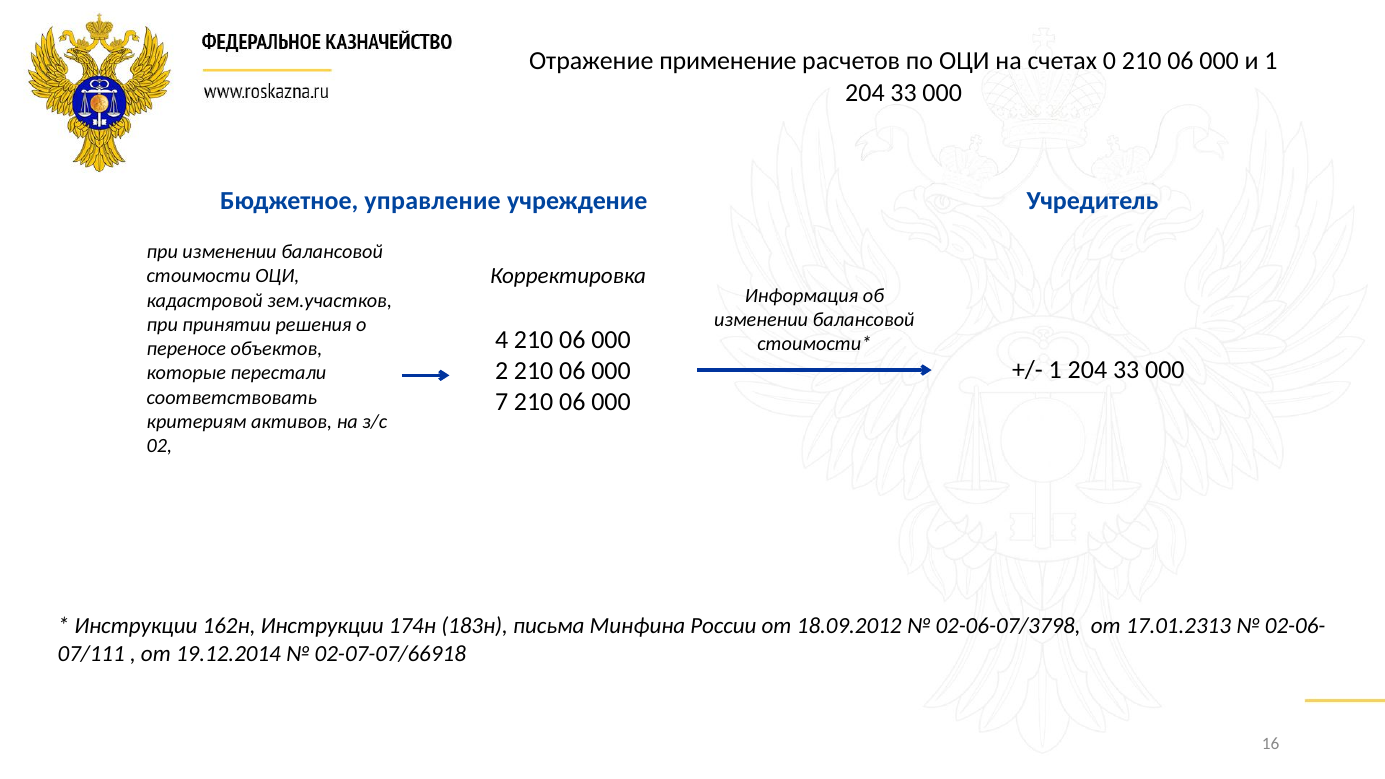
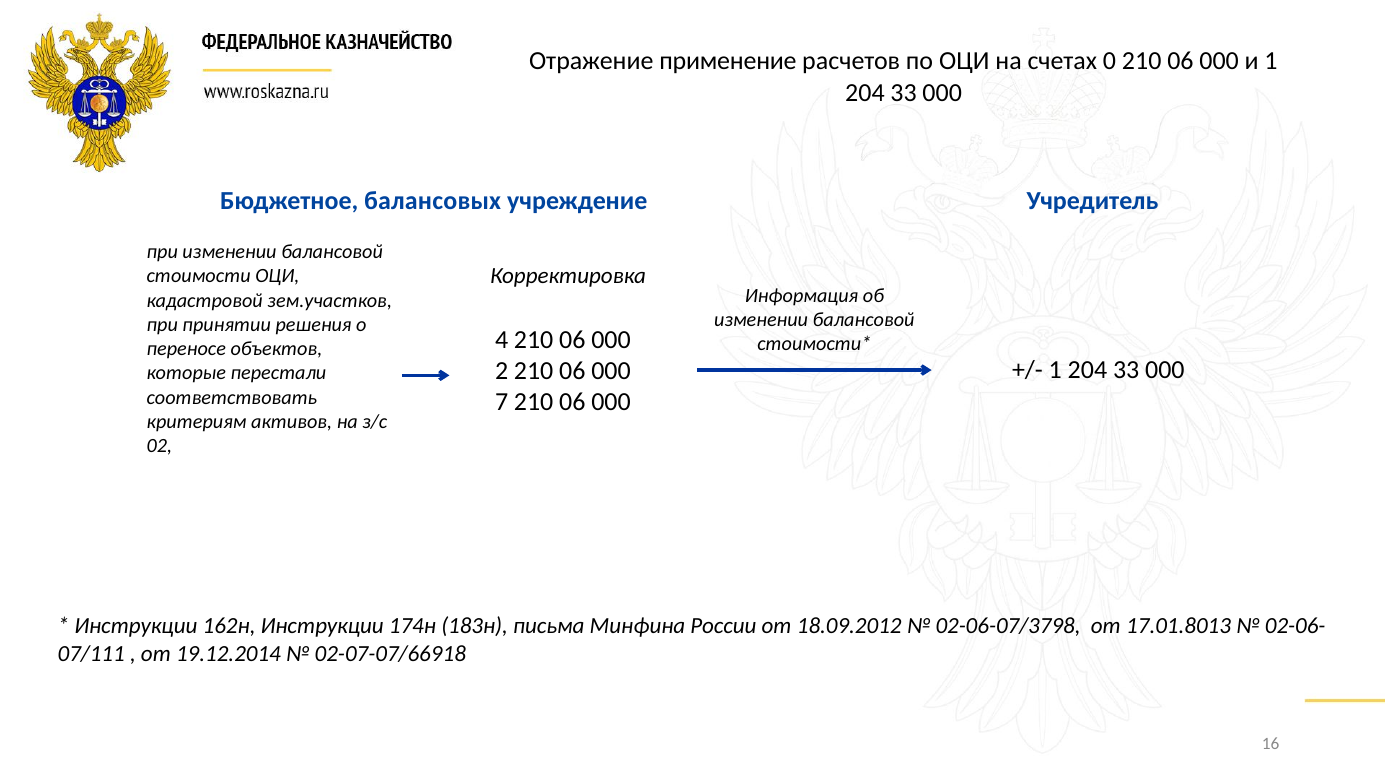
управление: управление -> балансовых (433, 201)
17.01.2313: 17.01.2313 -> 17.01.8013 (1179, 626)
